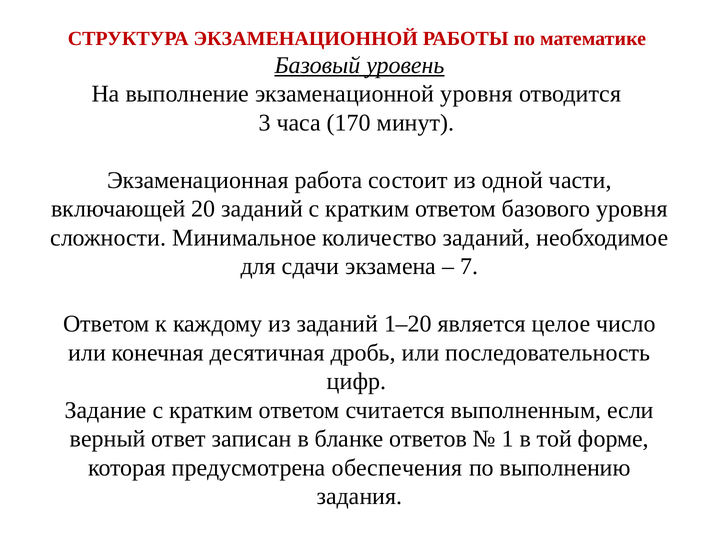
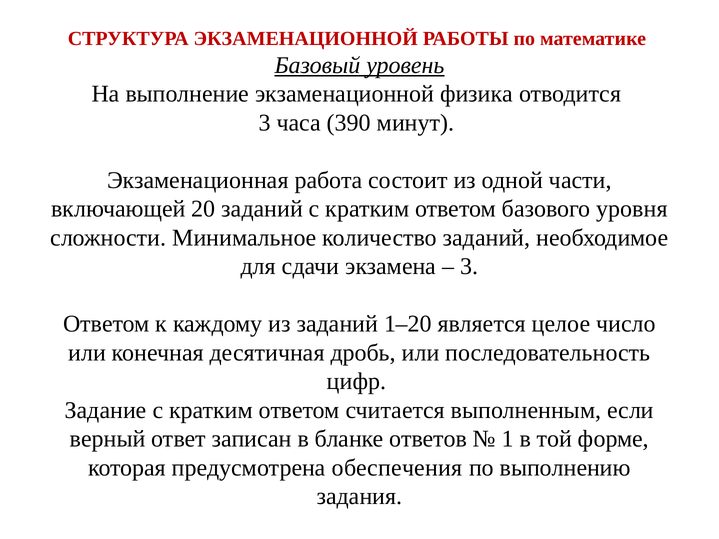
экзаменационной уровня: уровня -> физика (477, 94)
170: 170 -> 390 (349, 123)
7: 7 -> 3 (469, 267)
